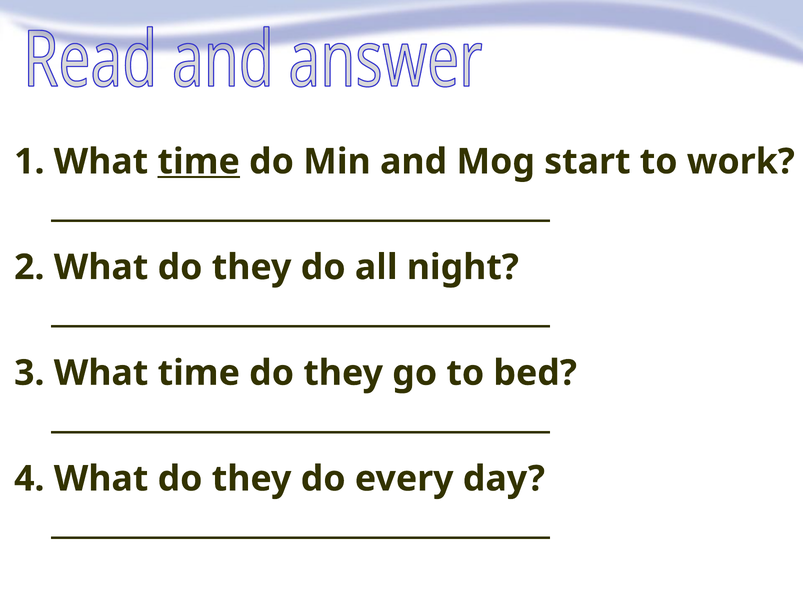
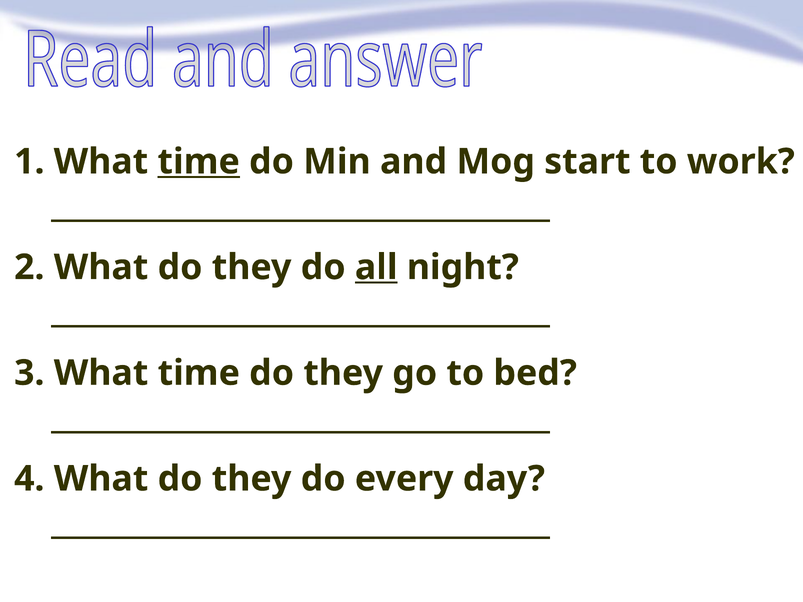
all underline: none -> present (376, 267)
